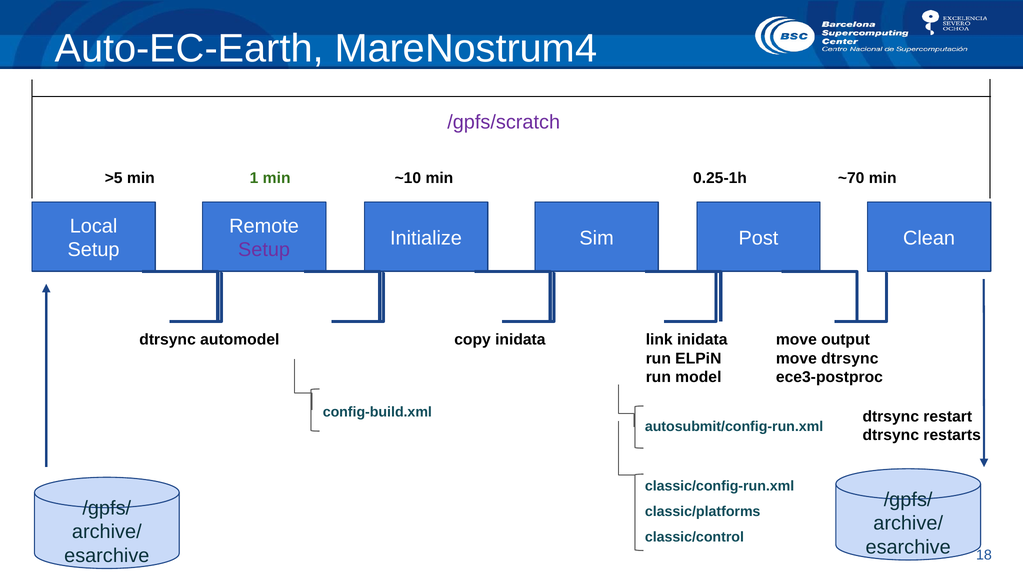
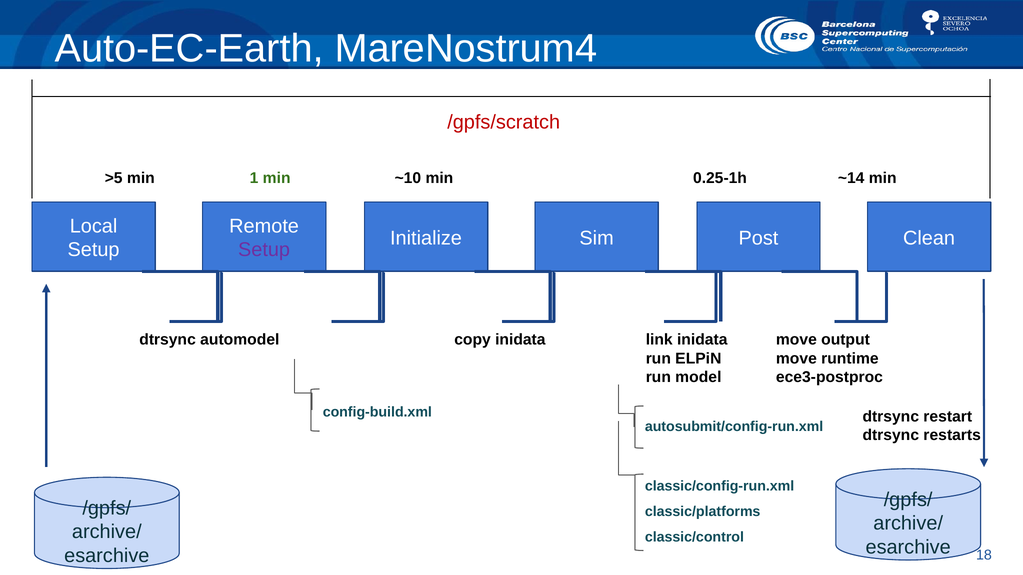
/gpfs/scratch colour: purple -> red (504, 123)
~70: ~70 -> ~14 (851, 178)
move dtrsync: dtrsync -> runtime (850, 359)
